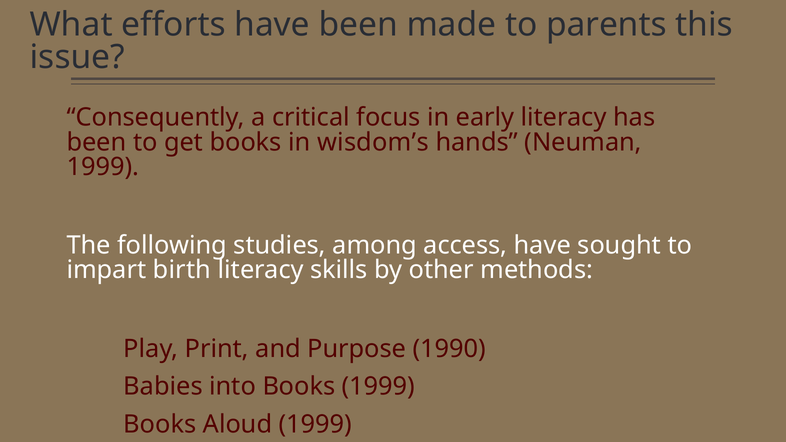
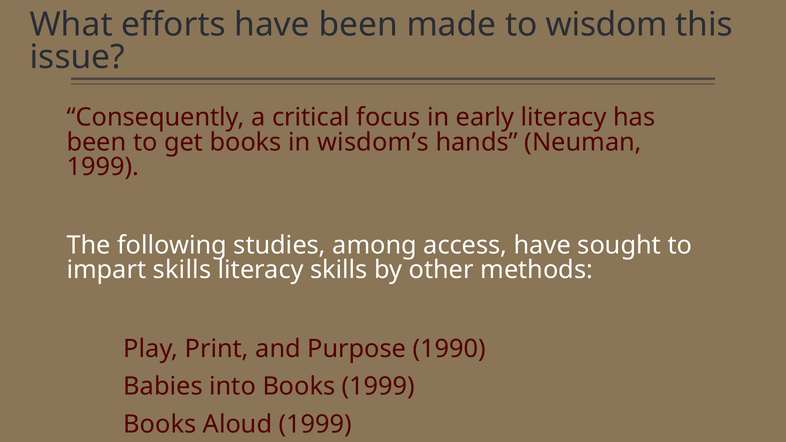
parents: parents -> wisdom (607, 25)
impart birth: birth -> skills (182, 270)
